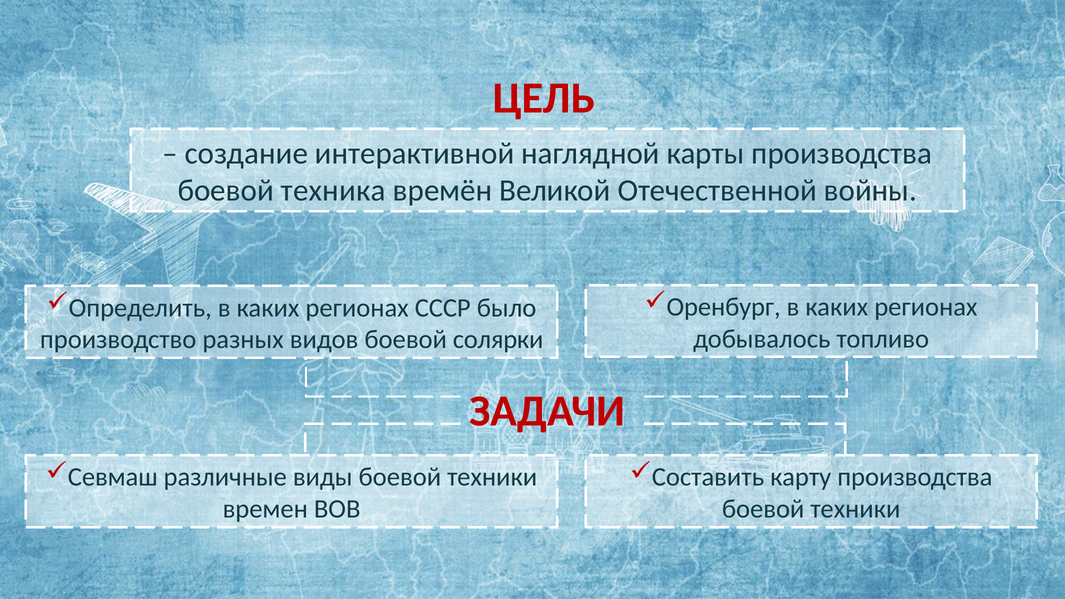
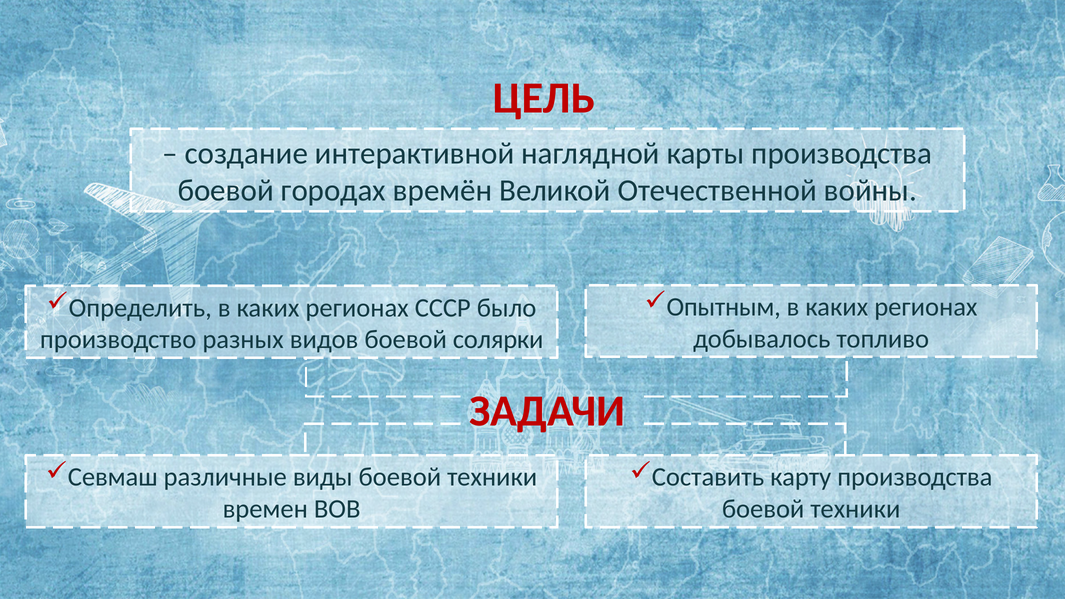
техника: техника -> городах (333, 191)
Оренбург: Оренбург -> Опытным (724, 307)
